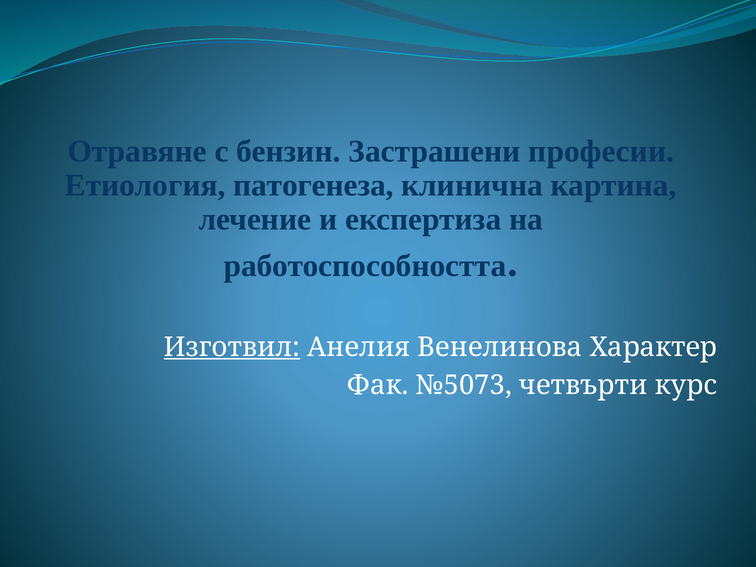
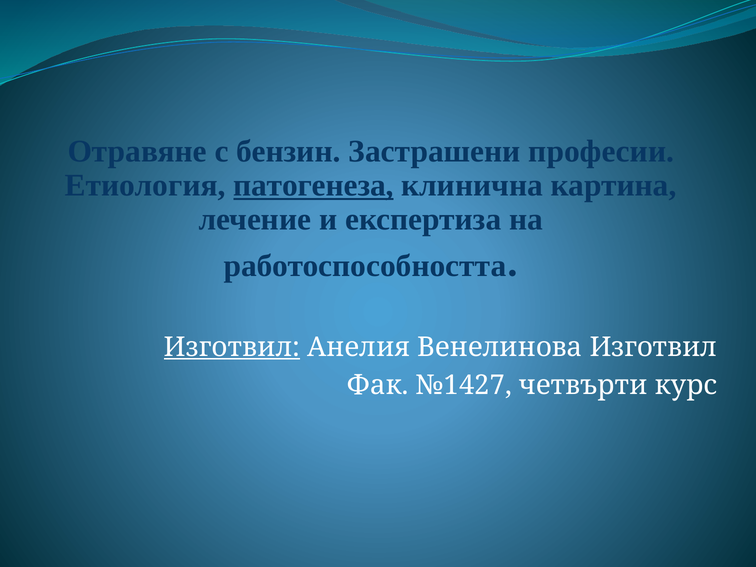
патогенеза underline: none -> present (313, 185)
Венелинова Характер: Характер -> Изготвил (653, 347)
№5073: №5073 -> №1427 (464, 385)
